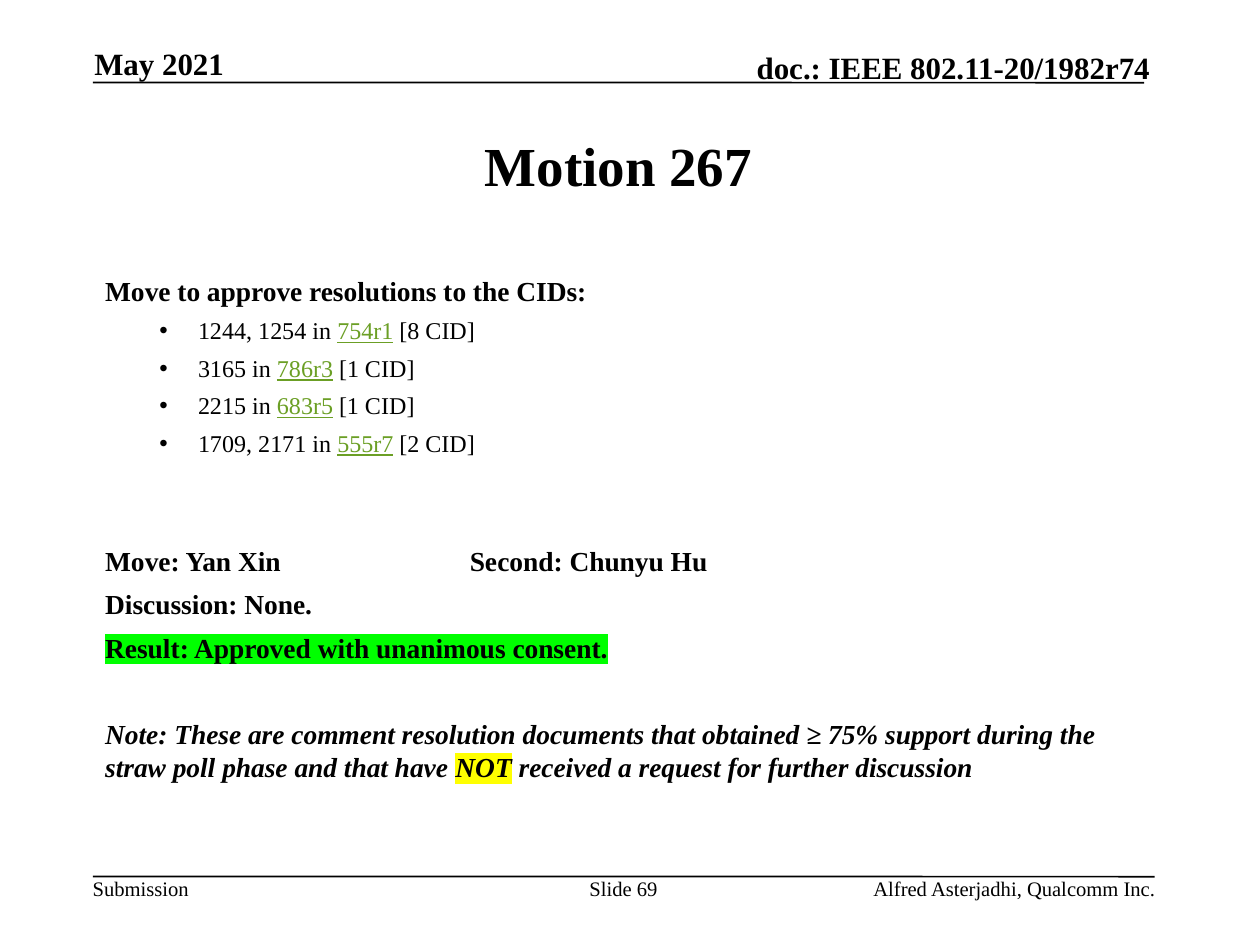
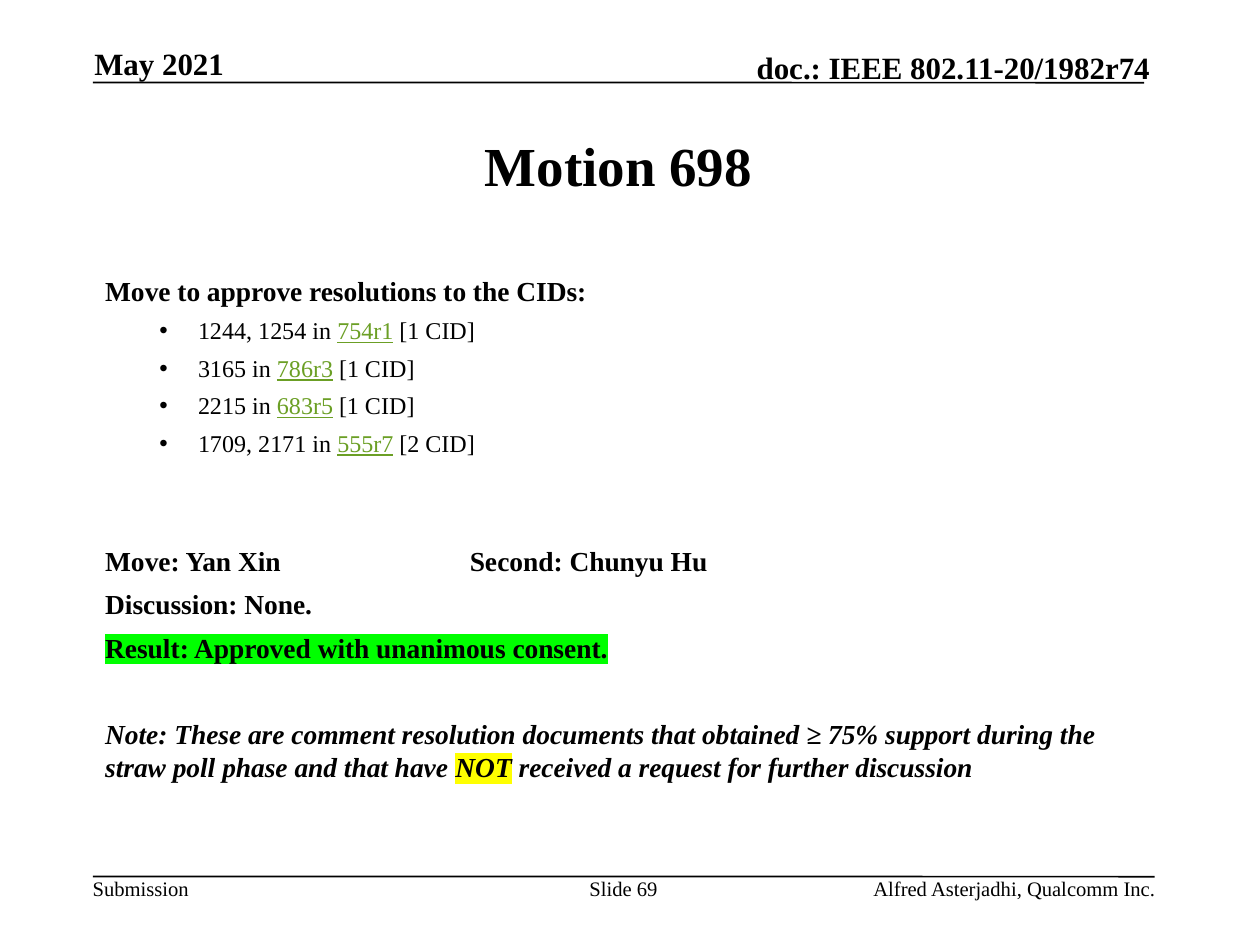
267: 267 -> 698 (711, 169)
754r1 8: 8 -> 1 (409, 332)
